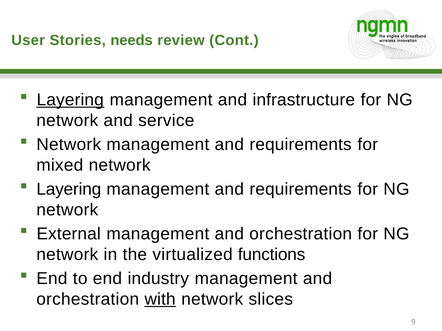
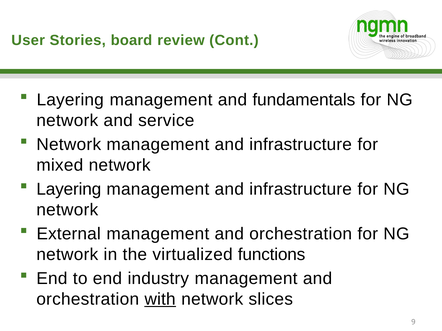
needs: needs -> board (131, 40)
Layering underline: present -> none (70, 100)
infrastructure: infrastructure -> fundamentals (304, 100)
Network management and requirements: requirements -> infrastructure (301, 145)
requirements: requirements -> infrastructure (301, 190)
